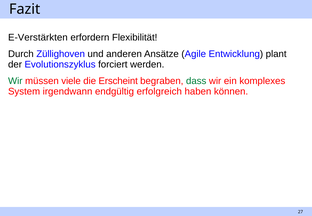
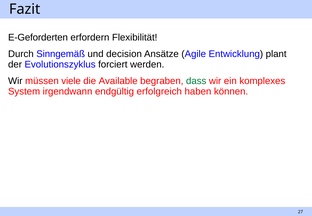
E-Verstärkten: E-Verstärkten -> E-Geforderten (38, 37)
Züllighoven: Züllighoven -> Sinngemäß (61, 54)
anderen: anderen -> decision (124, 54)
Wir colour: green -> black (15, 81)
Erscheint: Erscheint -> Available (118, 81)
